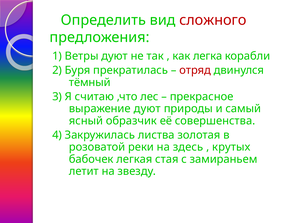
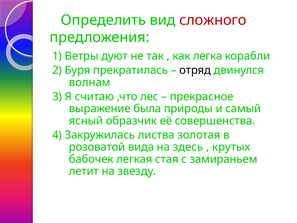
отряд colour: red -> black (195, 70)
тёмный: тёмный -> волнам (90, 82)
выражение дуют: дуют -> была (147, 109)
реки: реки -> вида (141, 147)
